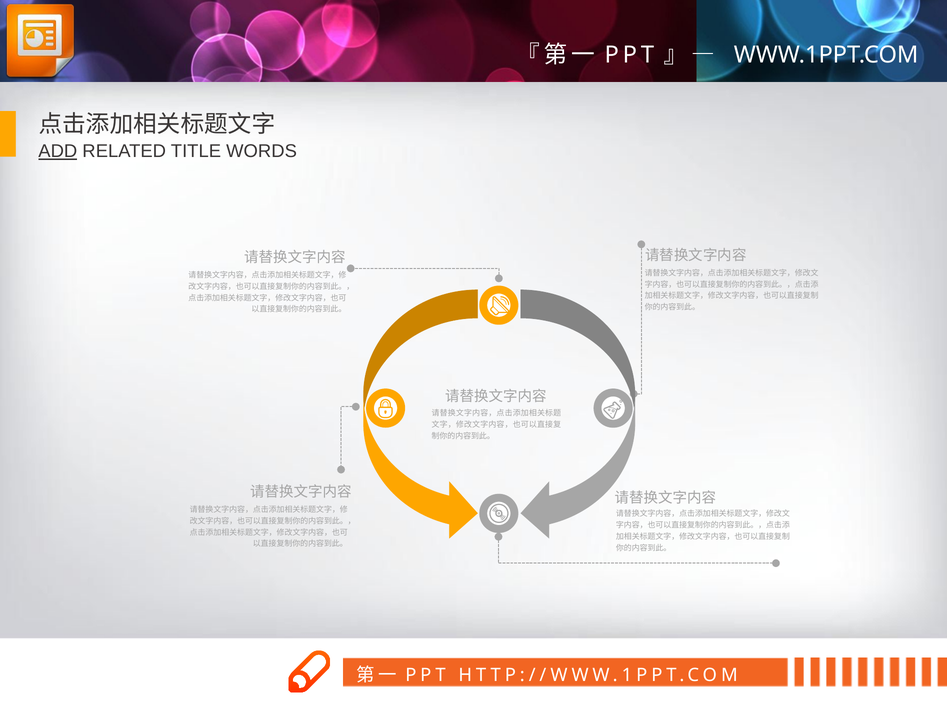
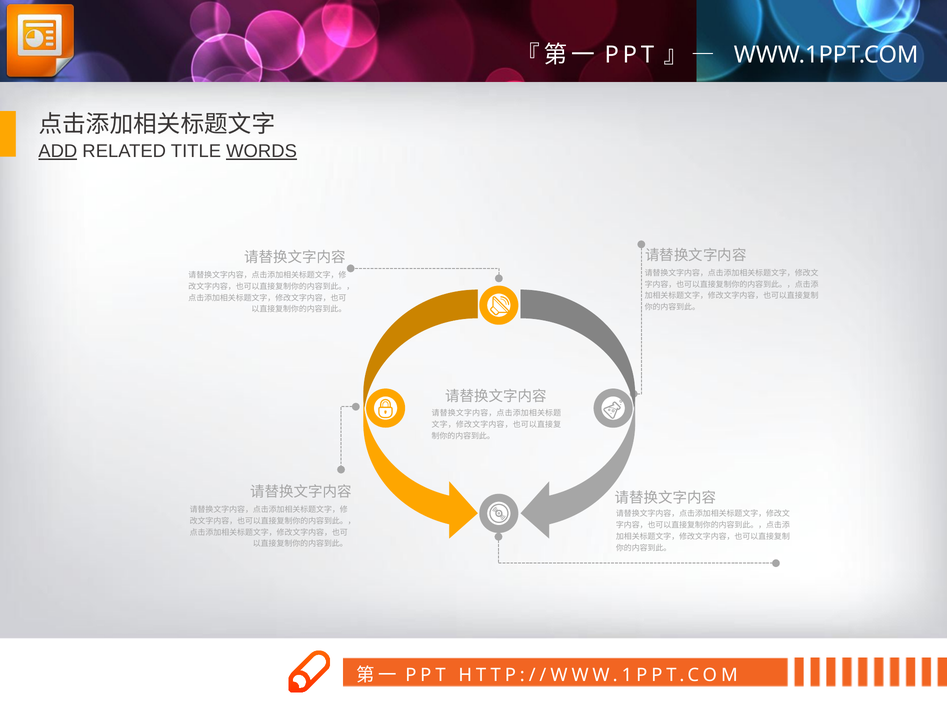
WORDS underline: none -> present (262, 151)
